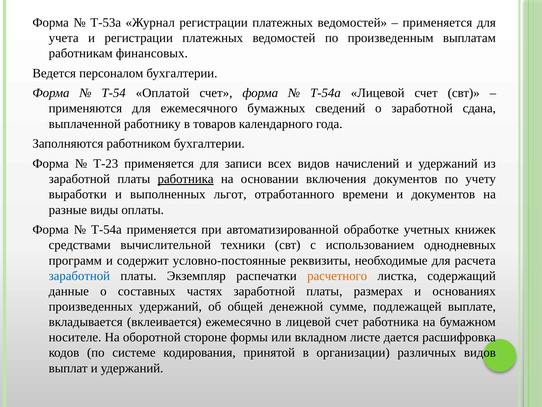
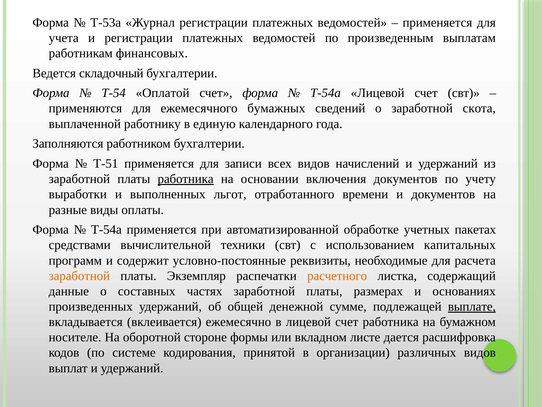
персоналом: персоналом -> складочный (111, 73)
сдана: сдана -> скота (479, 108)
товаров: товаров -> единую (214, 124)
Т-23: Т-23 -> Т-51 (106, 163)
книжек: книжек -> пакетах (475, 229)
однодневных: однодневных -> капитальных (460, 245)
заработной colour: blue -> orange (79, 276)
выплате underline: none -> present (472, 306)
